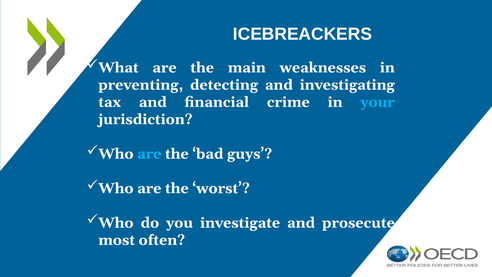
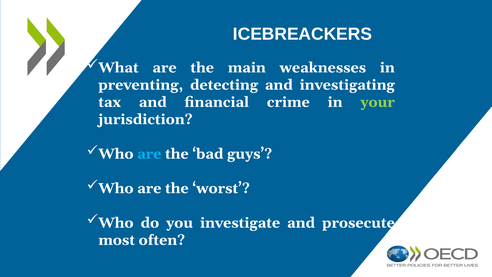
your colour: light blue -> light green (378, 102)
